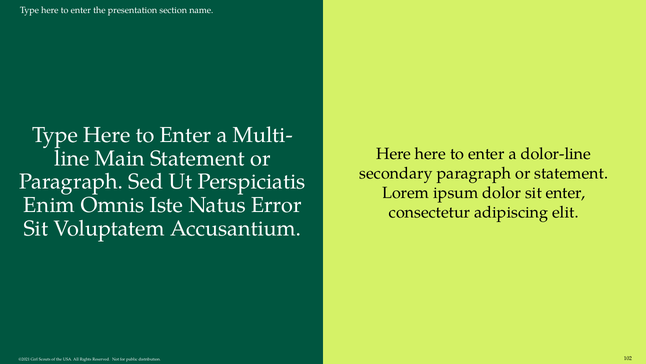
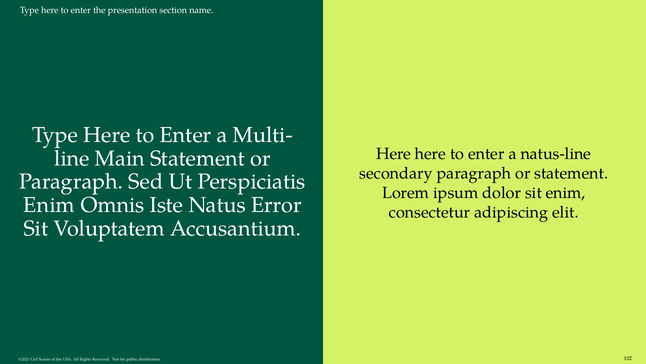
dolor-line: dolor-line -> natus-line (556, 154)
sit enter: enter -> enim (566, 192)
